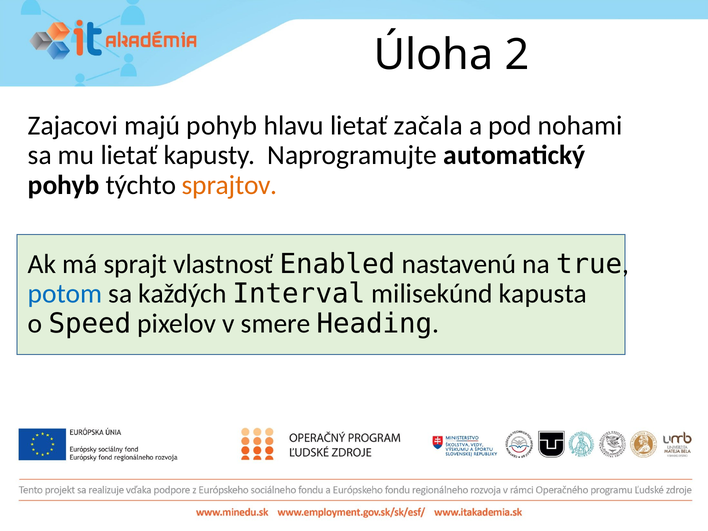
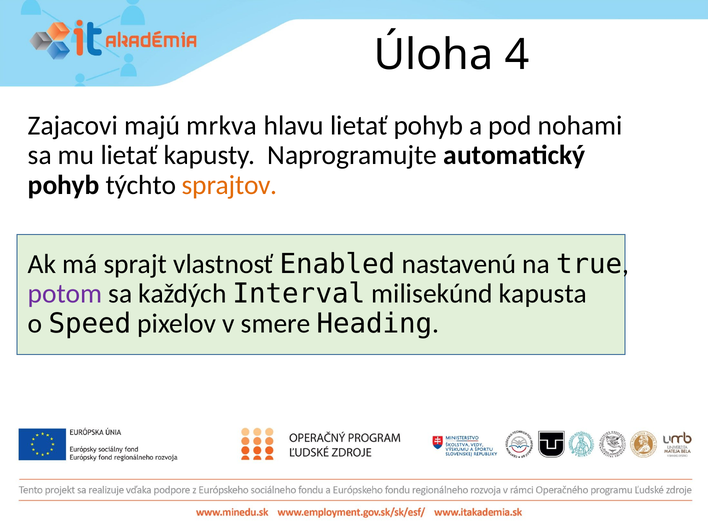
2: 2 -> 4 (517, 55)
majú pohyb: pohyb -> mrkva (222, 125)
lietať začala: začala -> pohyb (428, 125)
potom colour: blue -> purple (65, 294)
